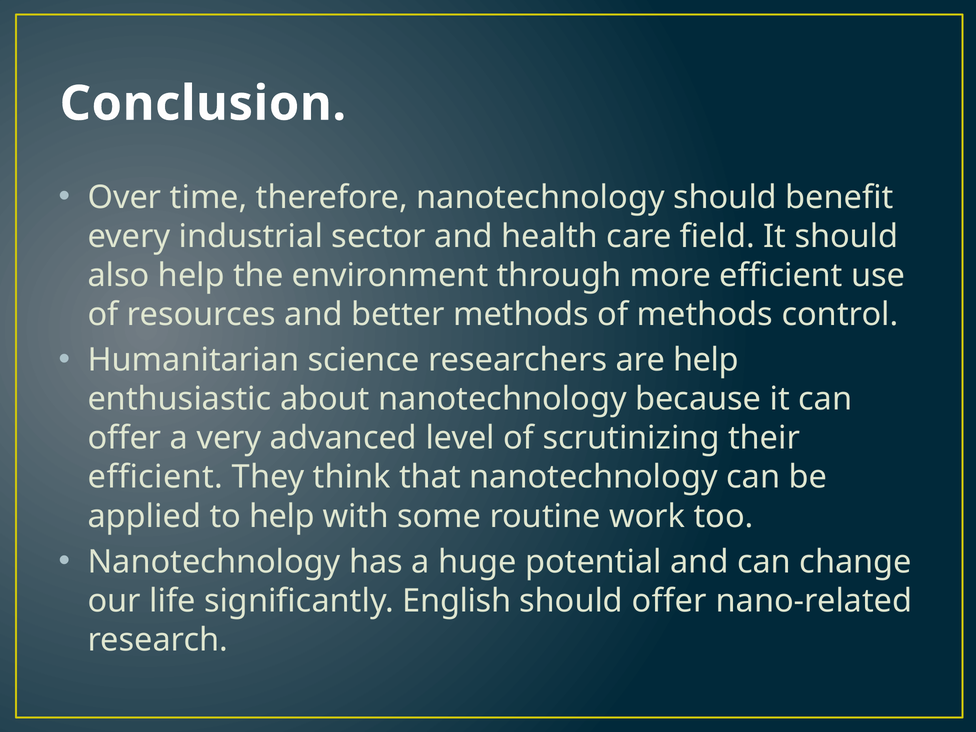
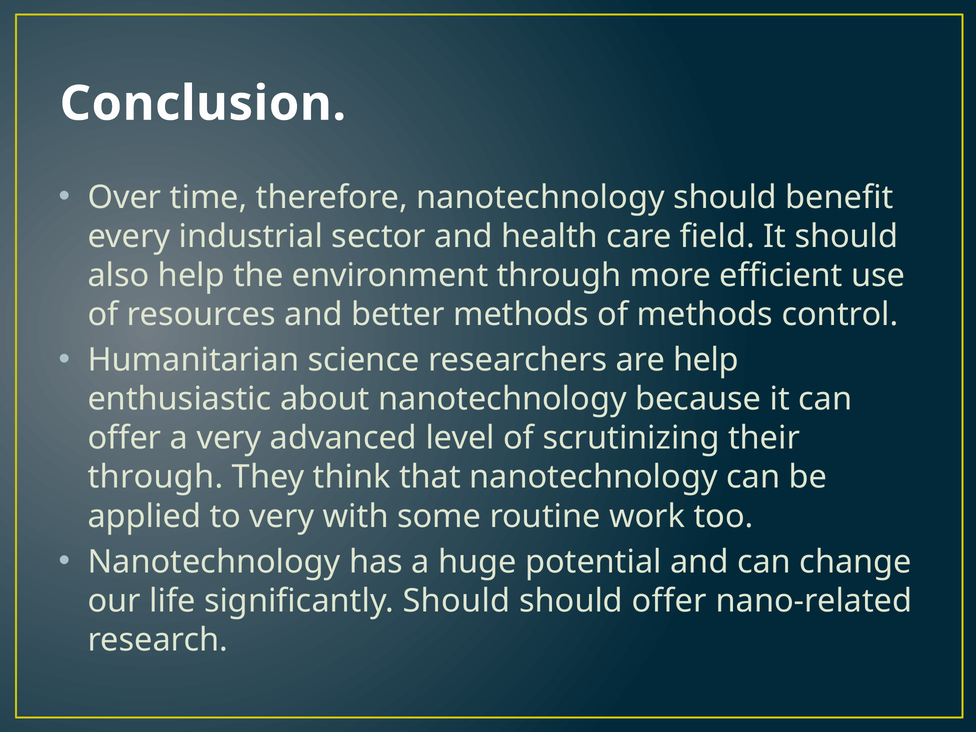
efficient: efficient -> through (156, 477)
to help: help -> very (282, 516)
significantly English: English -> Should (457, 601)
